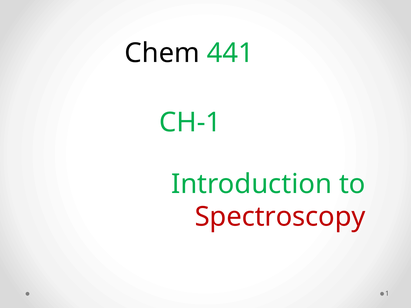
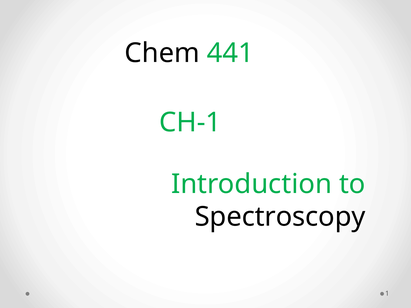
Spectroscopy colour: red -> black (280, 217)
